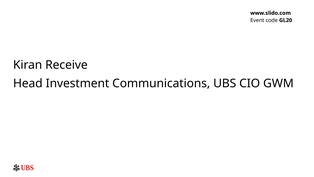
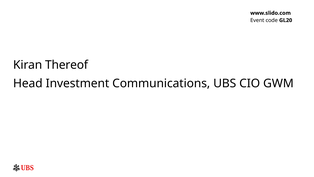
Receive: Receive -> Thereof (67, 65)
